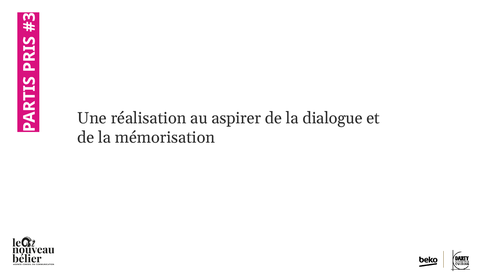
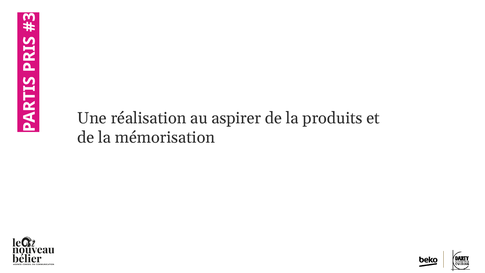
dialogue: dialogue -> produits (333, 118)
